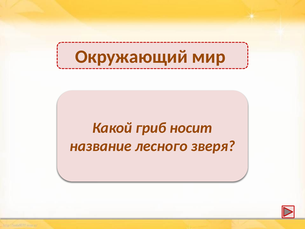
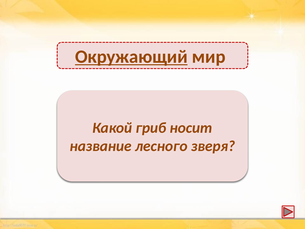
Окружающий underline: none -> present (131, 57)
